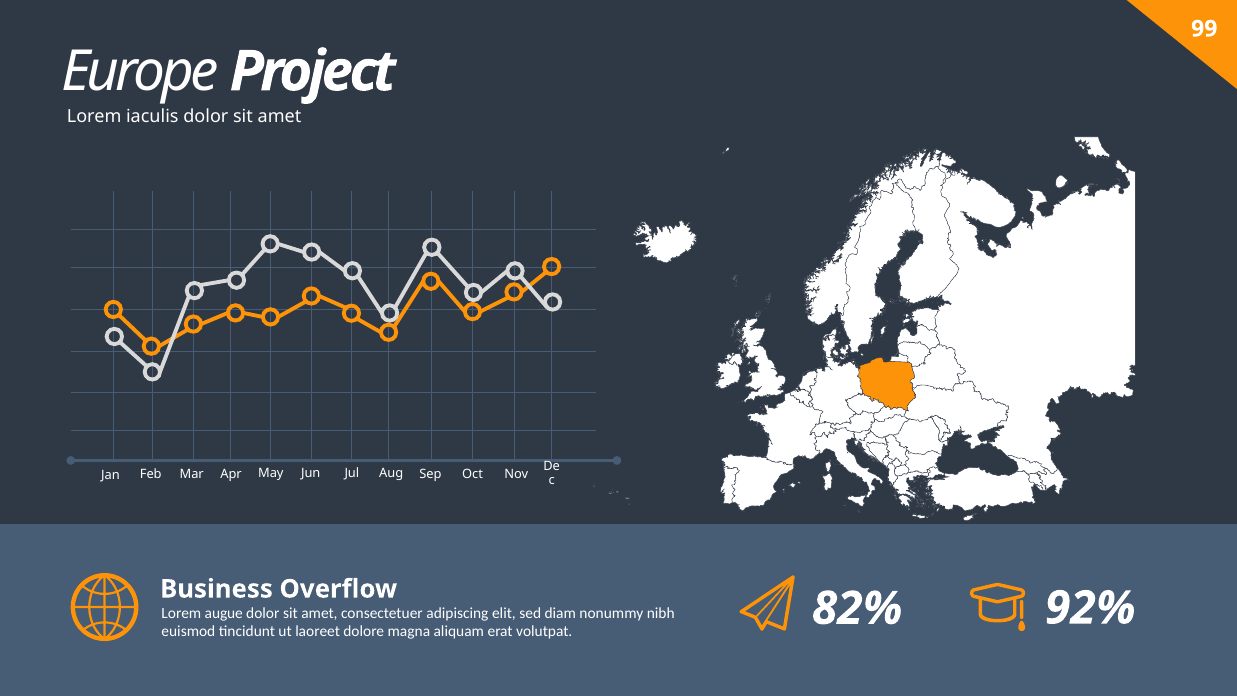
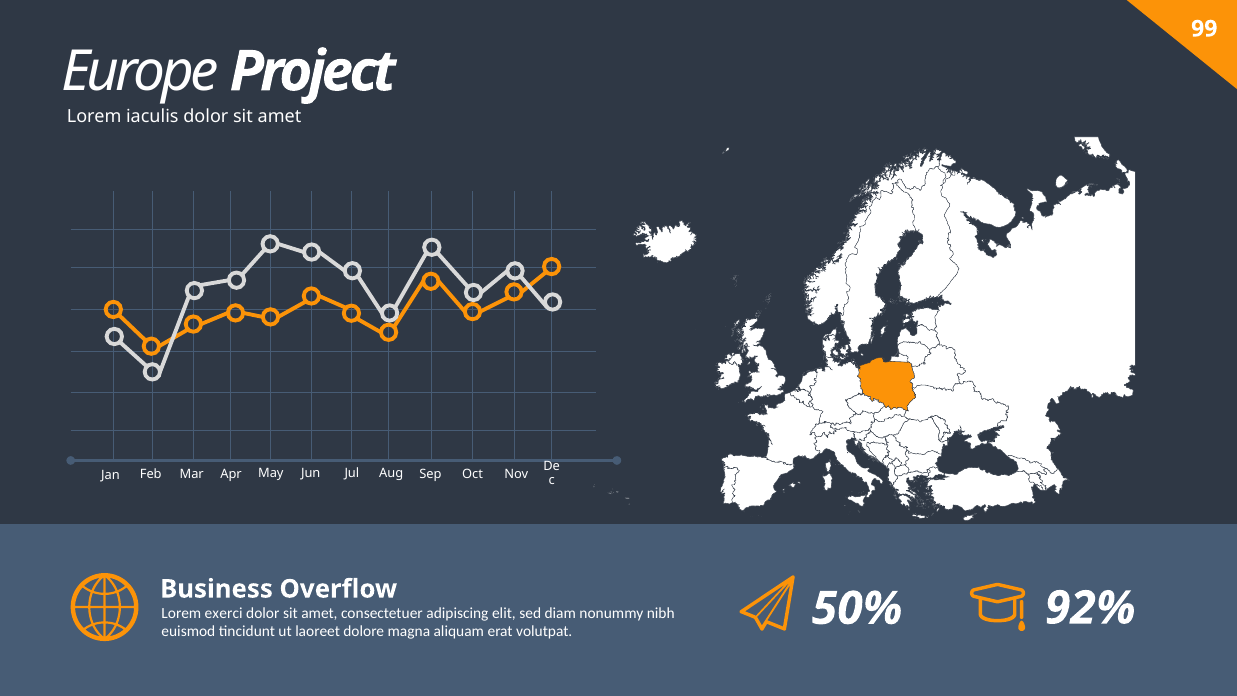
augue: augue -> exerci (224, 613)
82%: 82% -> 50% (857, 608)
